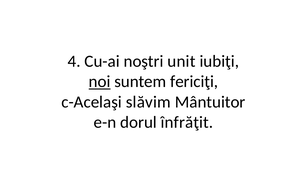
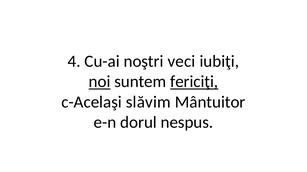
unit: unit -> veci (181, 61)
fericiţi underline: none -> present (194, 82)
înfrăţit: înfrăţit -> nespus (187, 123)
